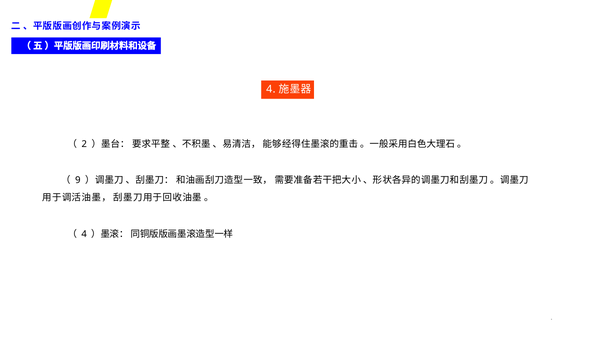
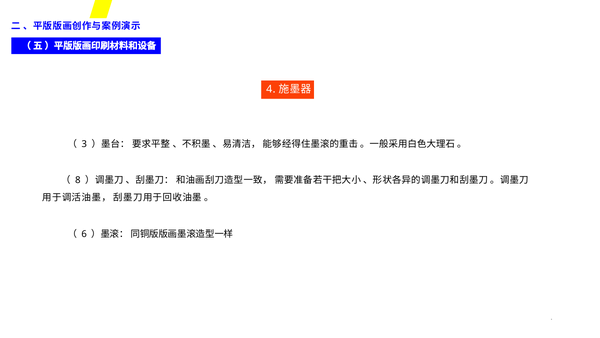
2: 2 -> 3 (84, 144)
9: 9 -> 8 (78, 180)
4: 4 -> 6 (84, 234)
